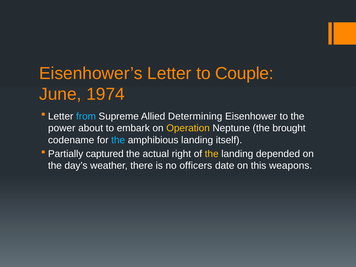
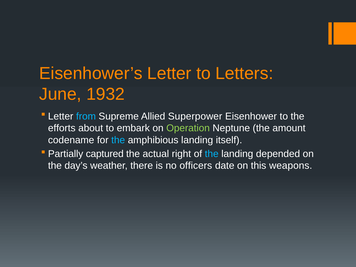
Couple: Couple -> Letters (244, 74)
1974: 1974 -> 1932 (106, 94)
Determining: Determining -> Superpower (195, 116)
power: power -> efforts (62, 128)
Operation colour: yellow -> light green (188, 128)
brought: brought -> amount (289, 128)
the colour: yellow -> light blue (212, 154)
